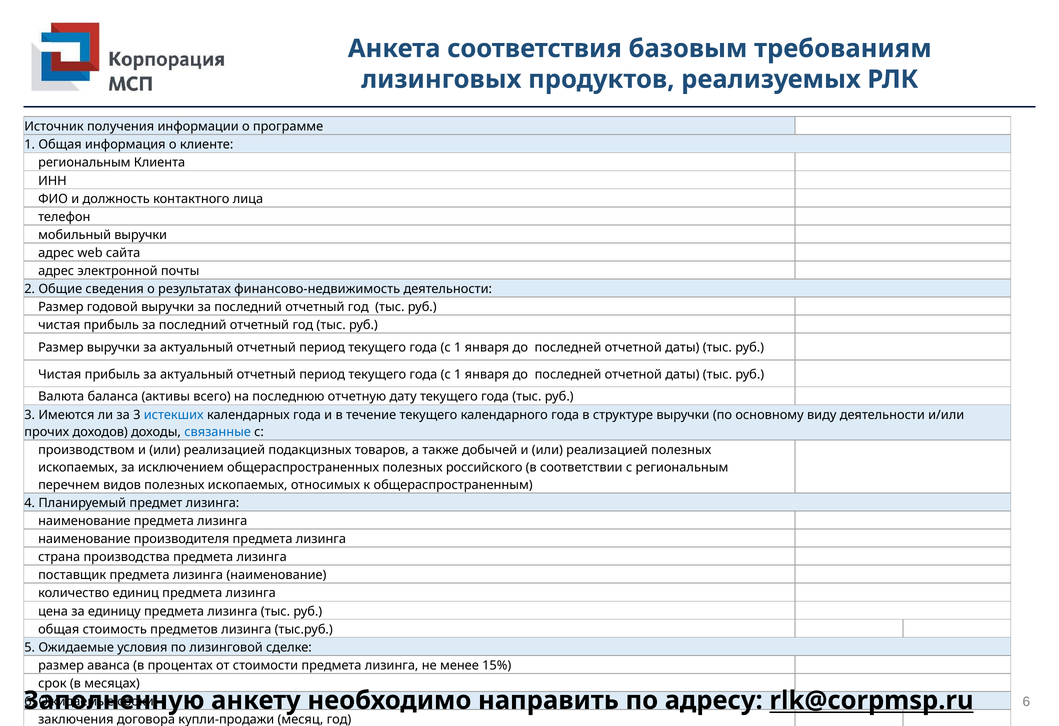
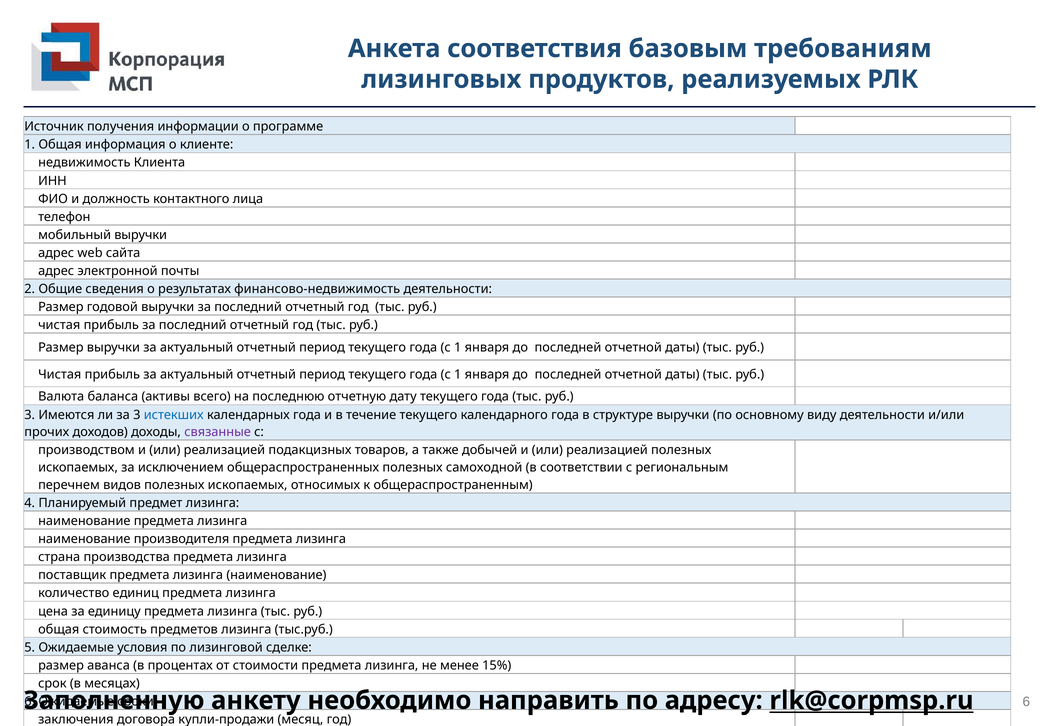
региональным: региональным -> недвижимость (84, 163)
связанные colour: blue -> purple (218, 432)
российского: российского -> самоходной (484, 468)
